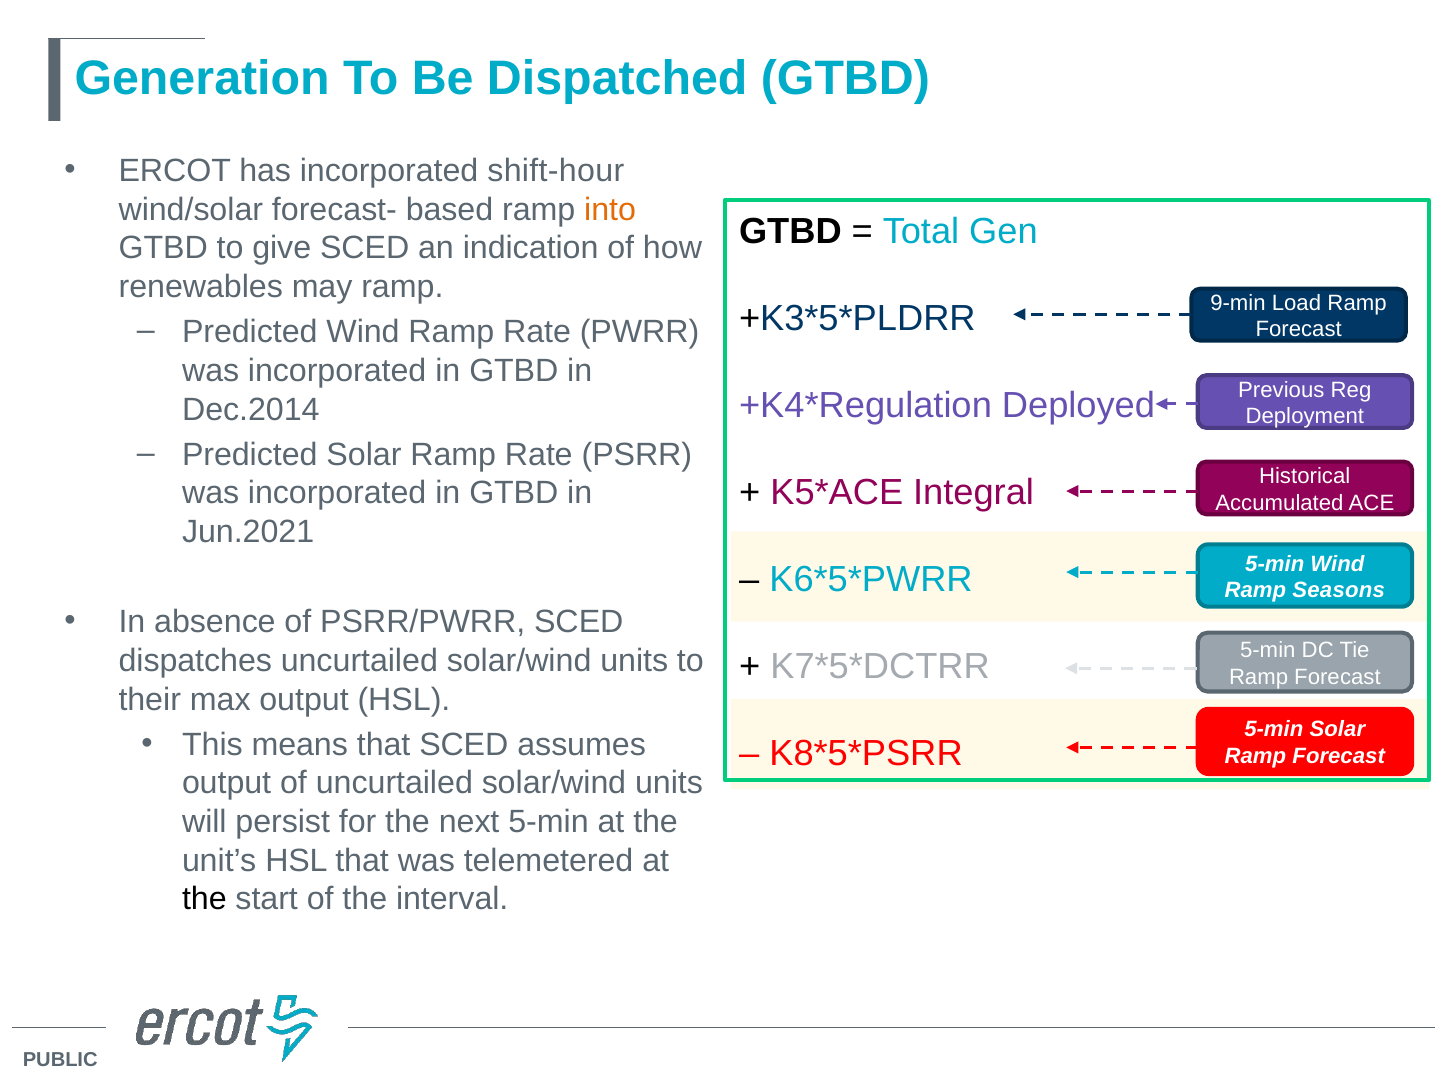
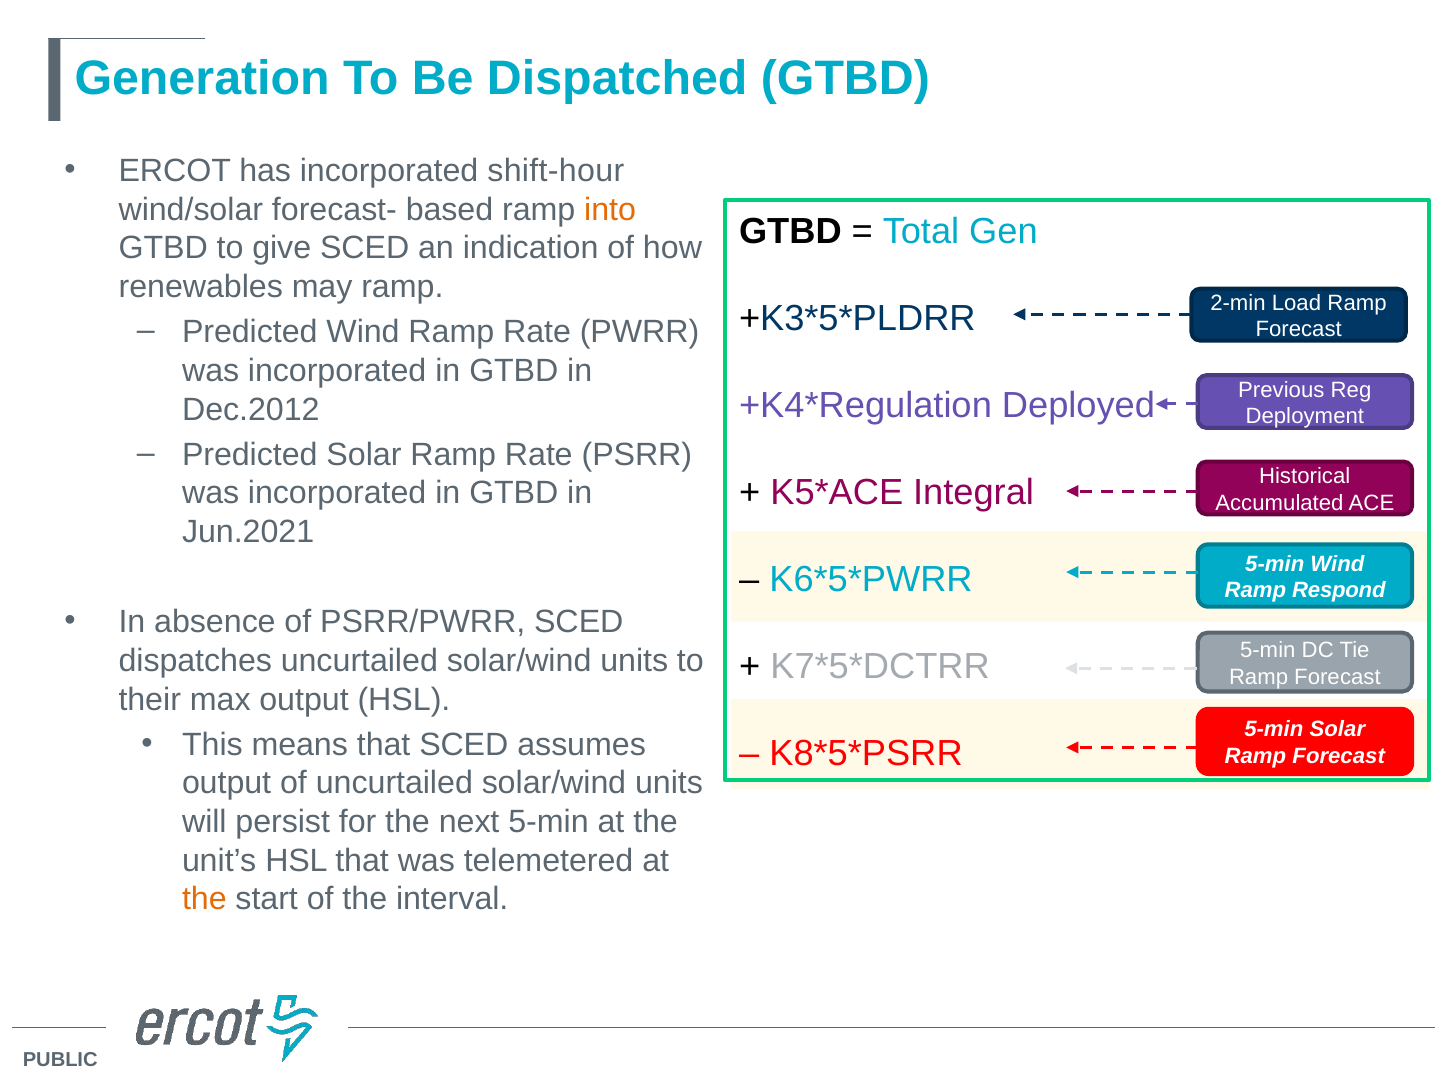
9-min: 9-min -> 2-min (1238, 303)
Dec.2014: Dec.2014 -> Dec.2012 (251, 409)
Seasons: Seasons -> Respond (1339, 590)
the colour: black -> orange (204, 899)
